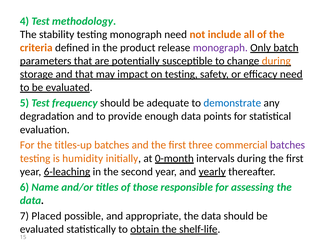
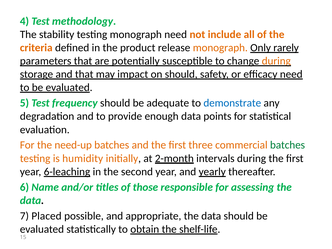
monograph colour: purple -> orange (220, 48)
batch: batch -> rarely (286, 48)
on testing: testing -> should (181, 74)
titles-up: titles-up -> need-up (73, 145)
batches colour: purple -> green (288, 145)
0-month: 0-month -> 2-month (174, 158)
